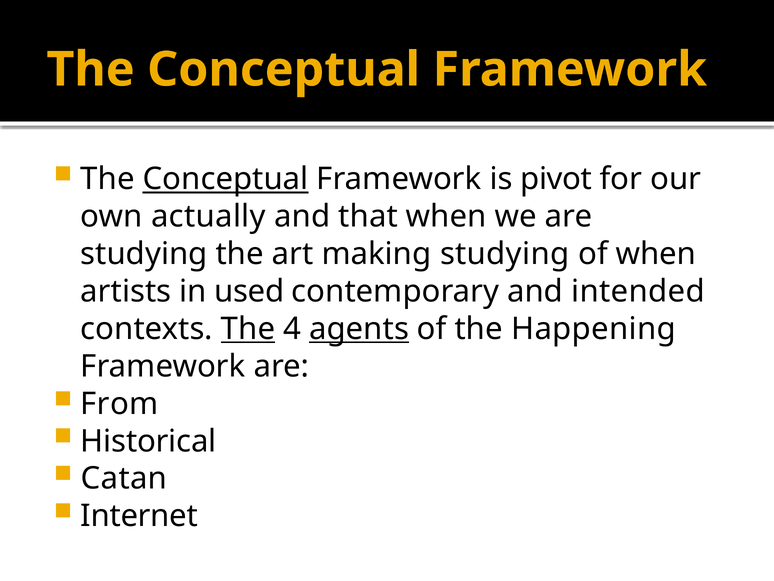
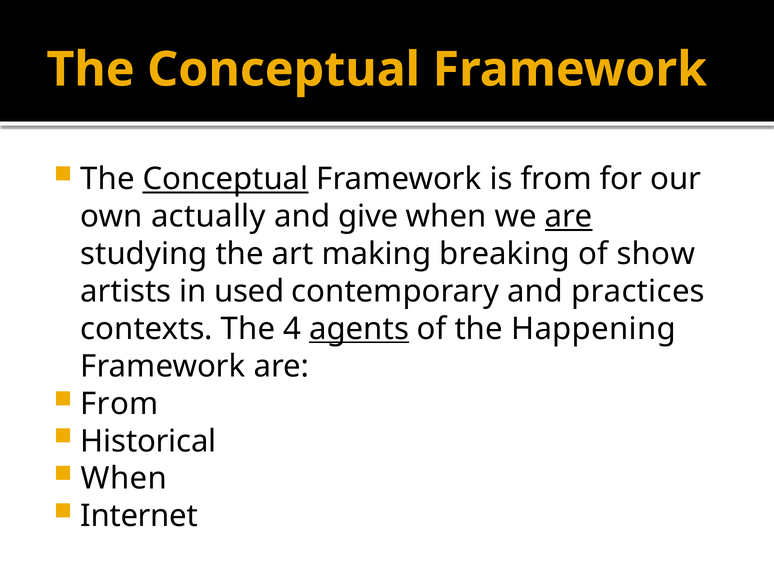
is pivot: pivot -> from (556, 179)
that: that -> give (368, 216)
are underline: none -> present (569, 216)
making studying: studying -> breaking (505, 254)
of when: when -> show (656, 254)
intended: intended -> practices (638, 291)
The underline: present -> none (248, 329)
Catan: Catan -> When (124, 478)
